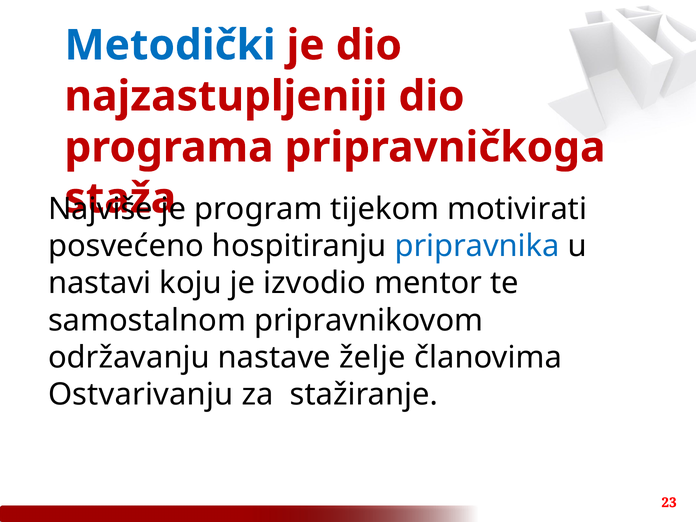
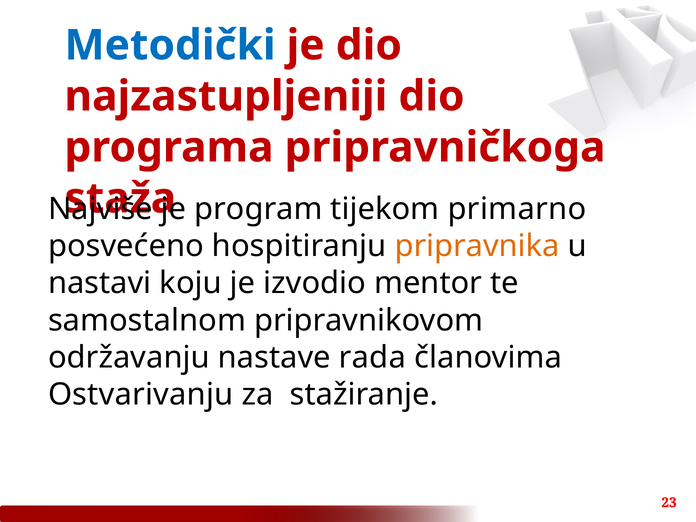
motivirati: motivirati -> primarno (517, 209)
pripravnika colour: blue -> orange (477, 246)
želje: želje -> rada (372, 357)
